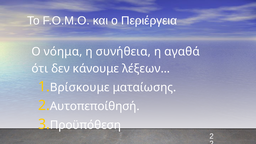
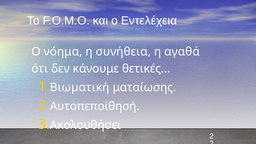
Περιέργεια: Περιέργεια -> Εντελέχεια (149, 21)
λέξεων…: λέξεων… -> θετικές… (146, 69)
Βρίσκουμε: Βρίσκουμε -> Βιωματική (80, 87)
Προϋπόθεση: Προϋπόθεση -> Ακολουθήσει (85, 125)
